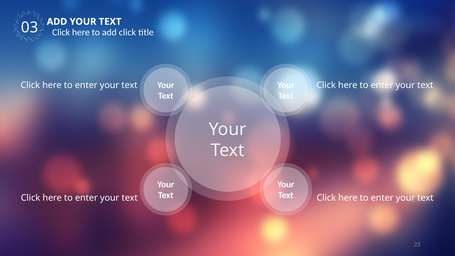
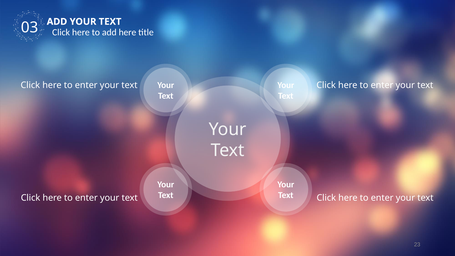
add click: click -> here (127, 32)
